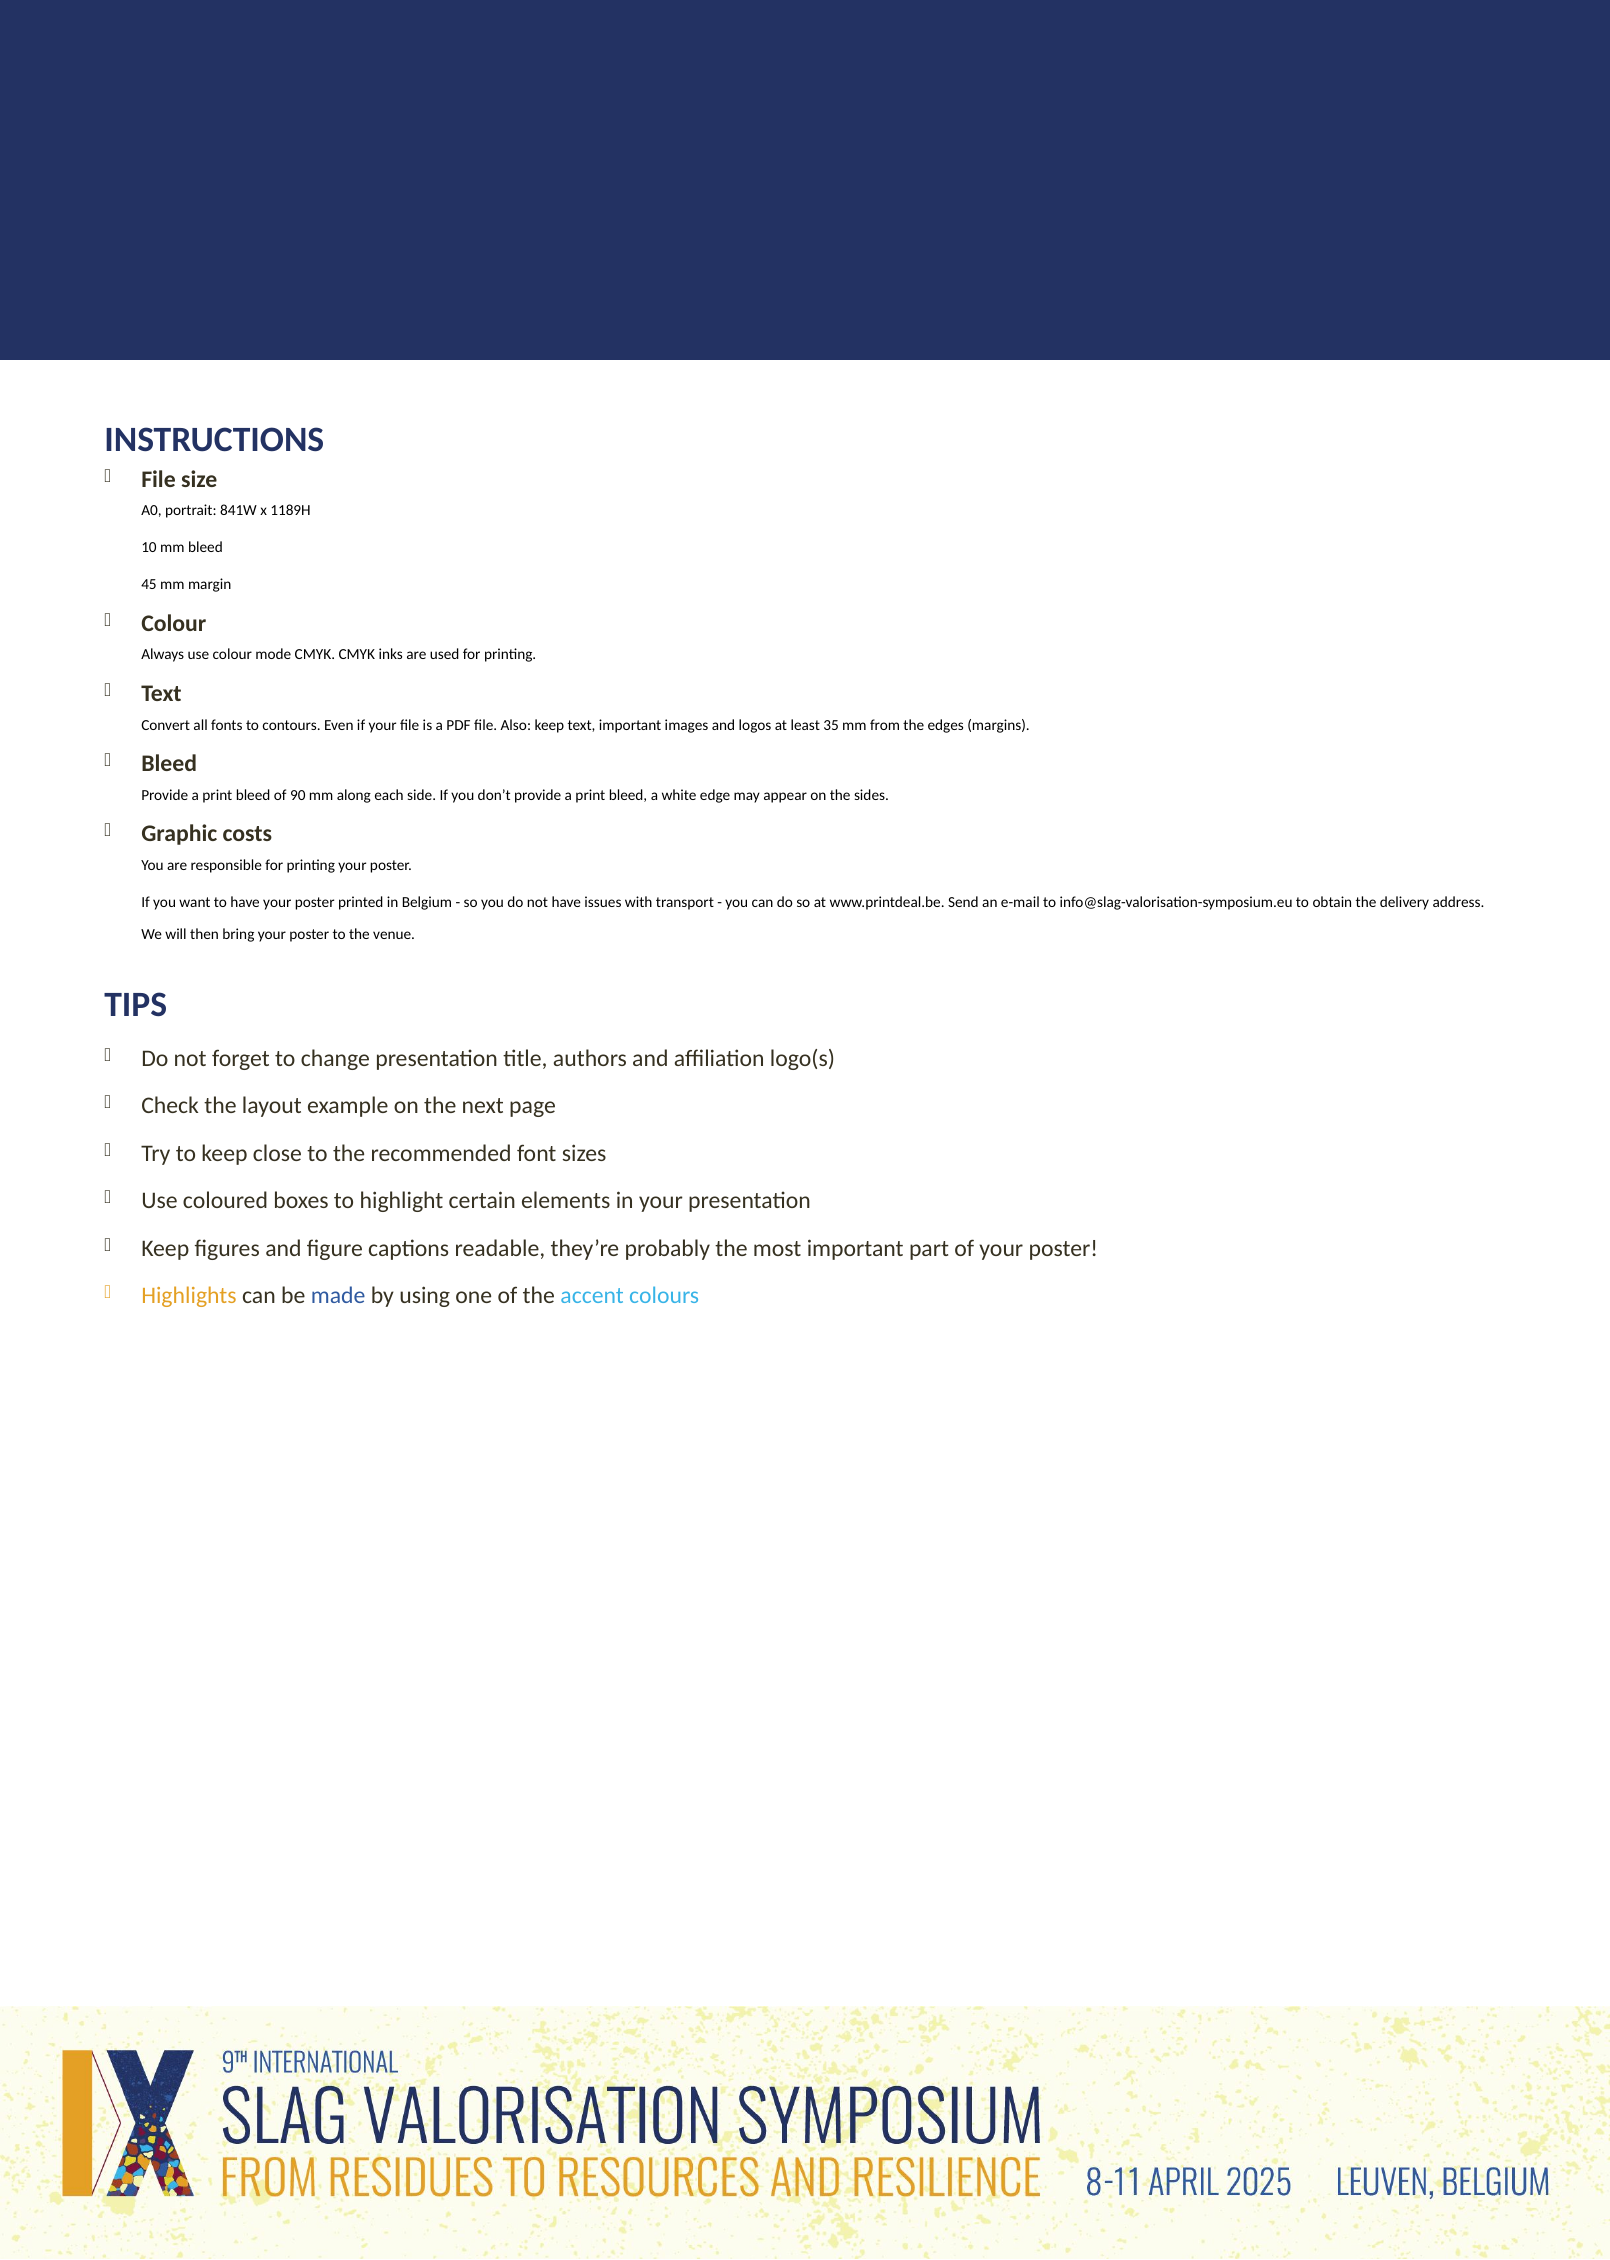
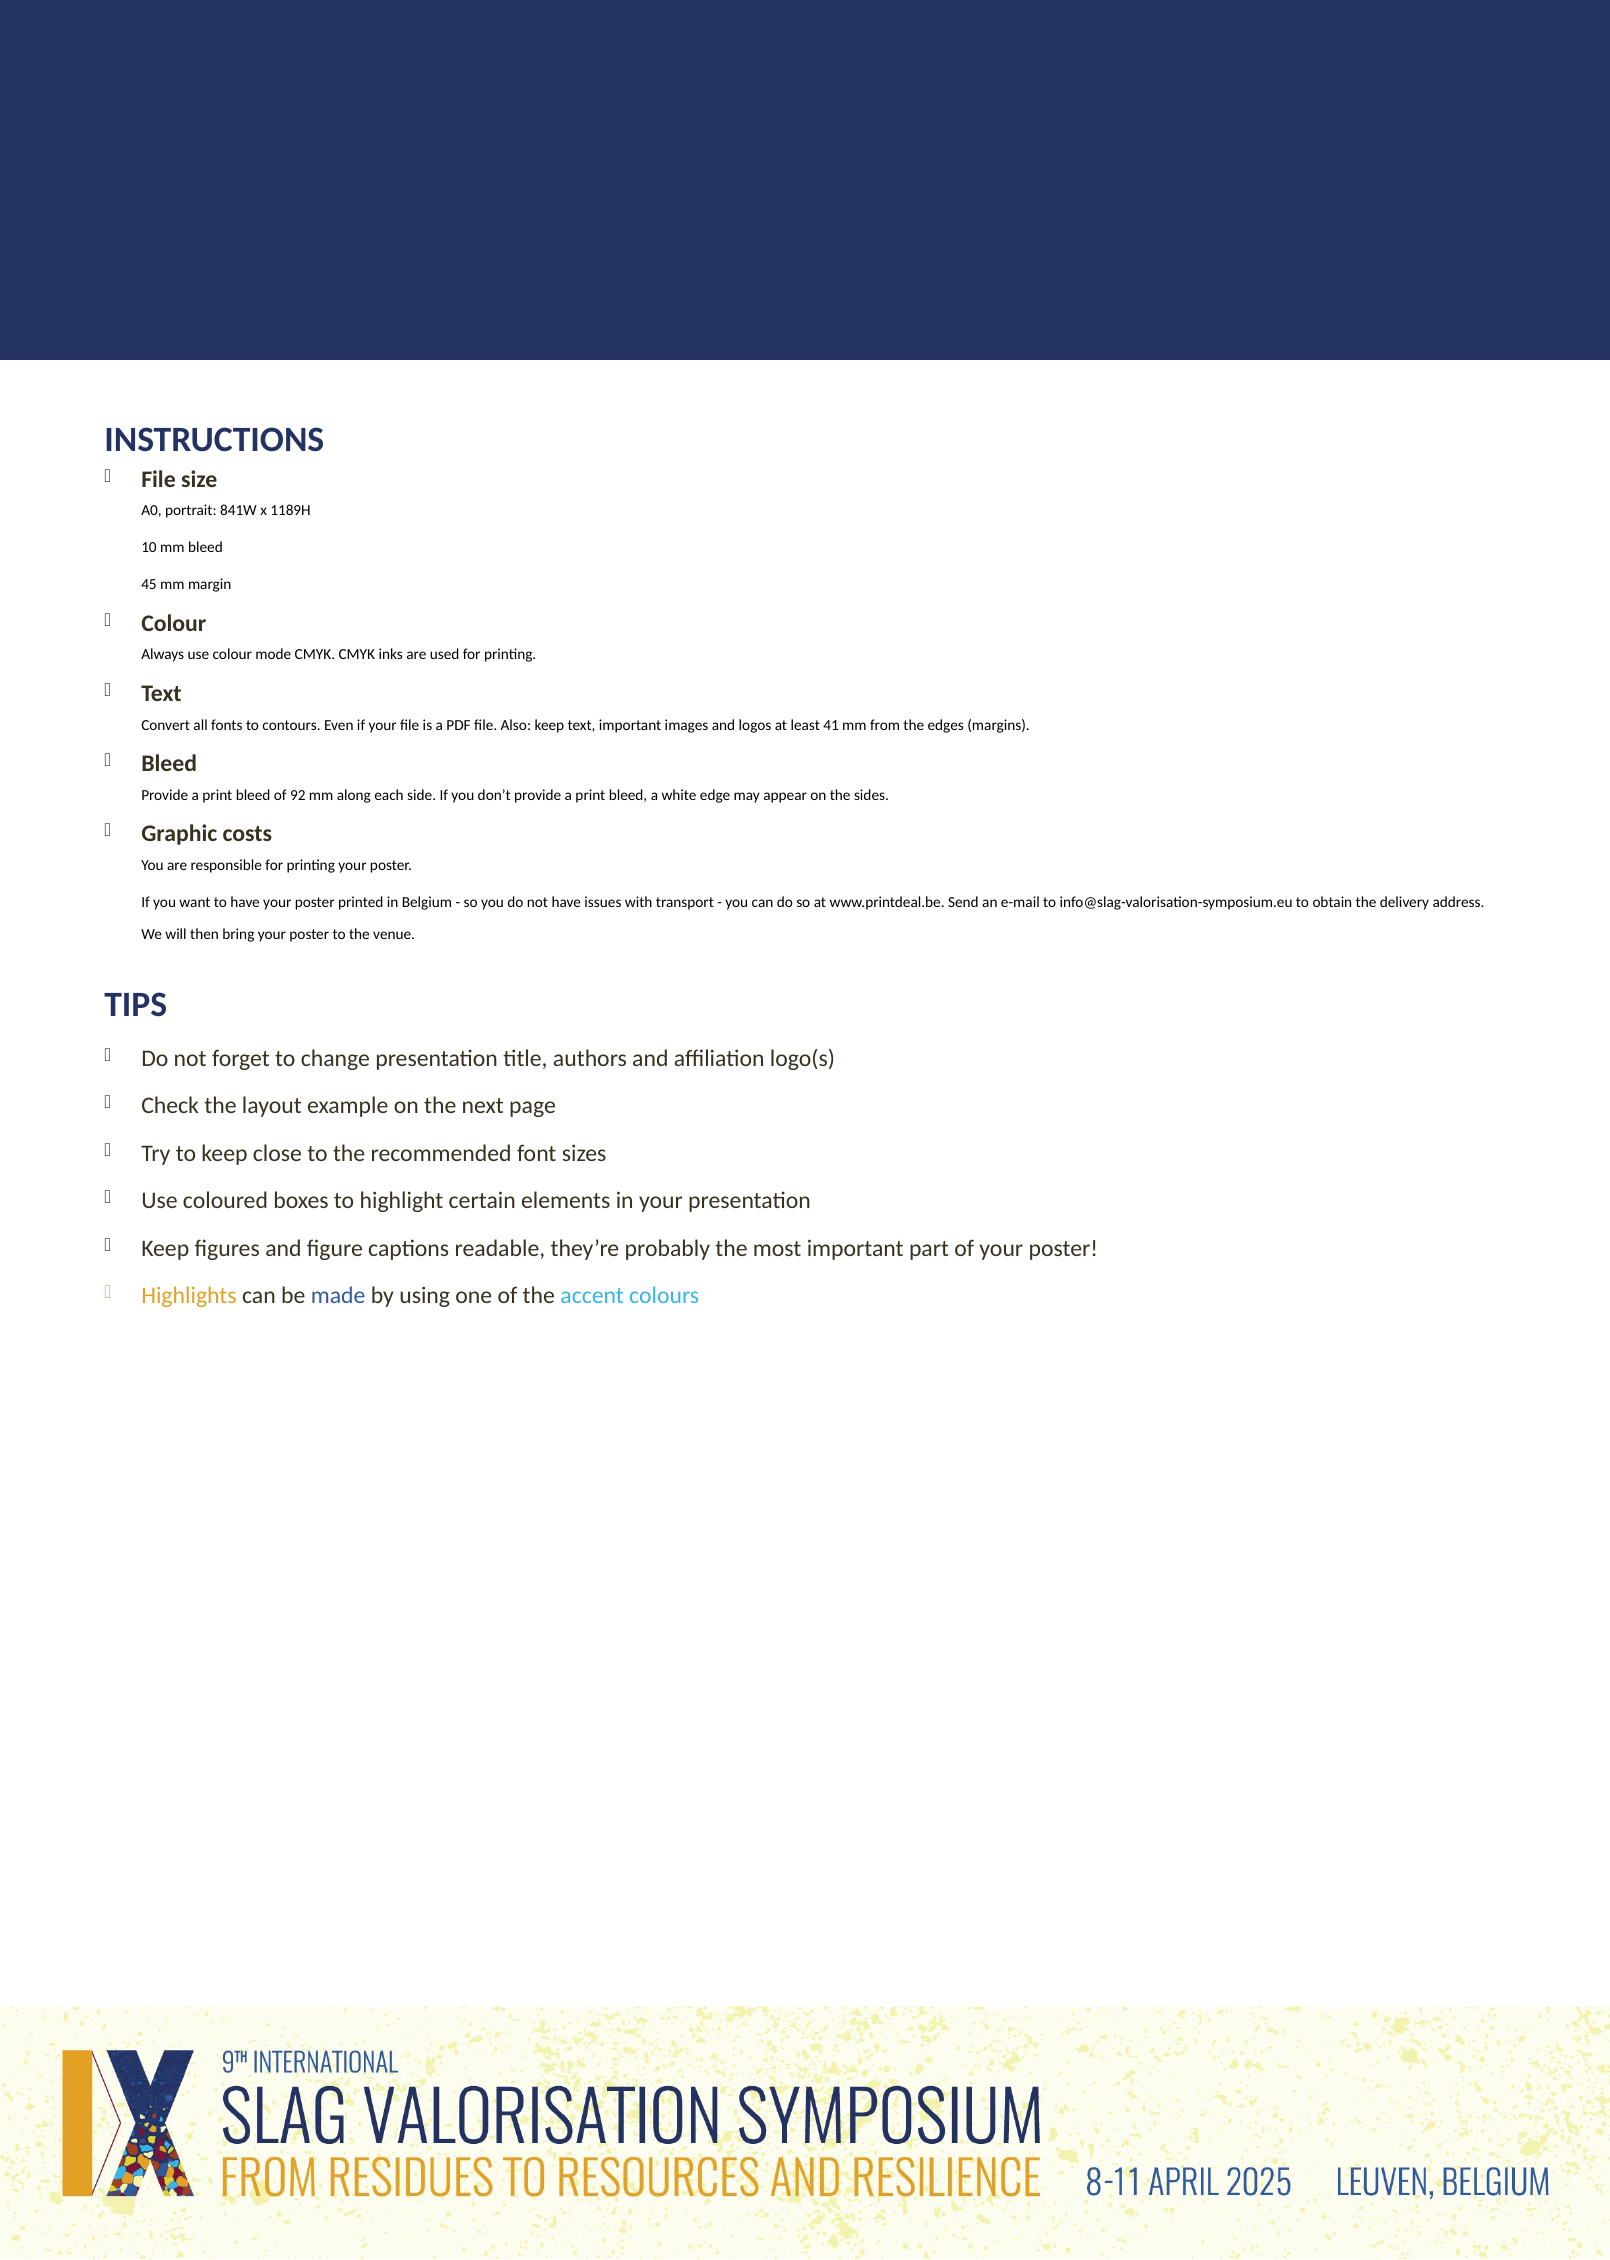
35: 35 -> 41 (831, 725)
90: 90 -> 92 (298, 796)
